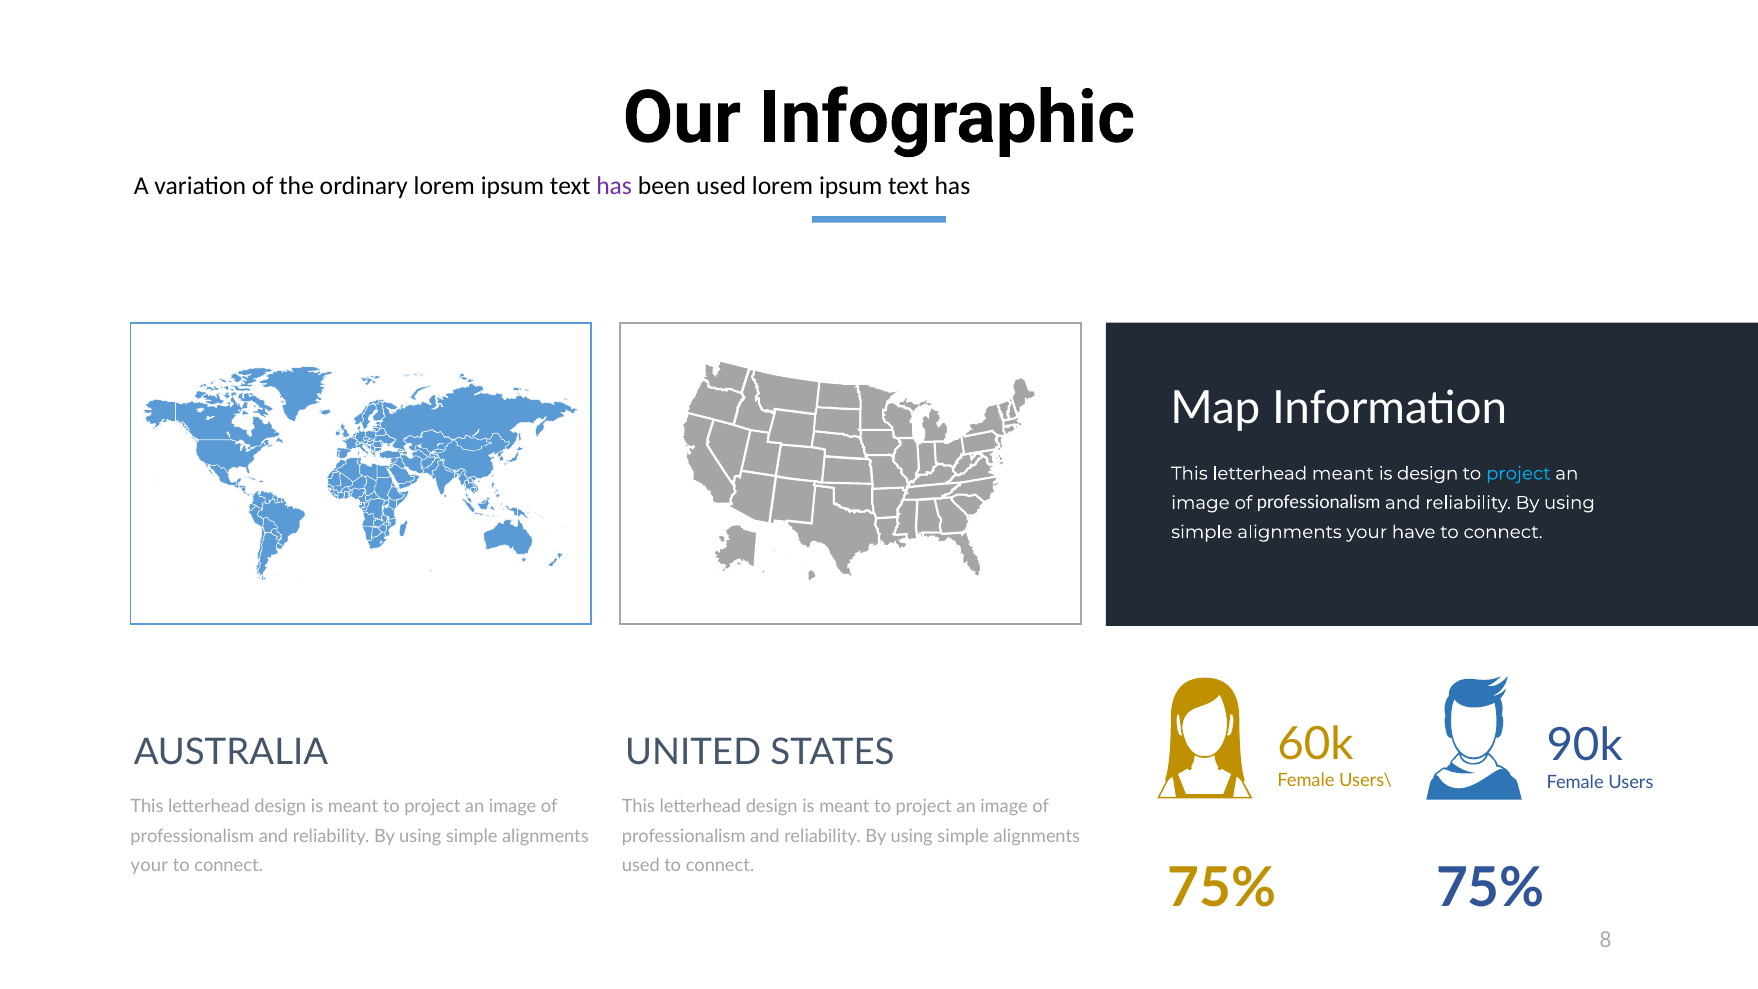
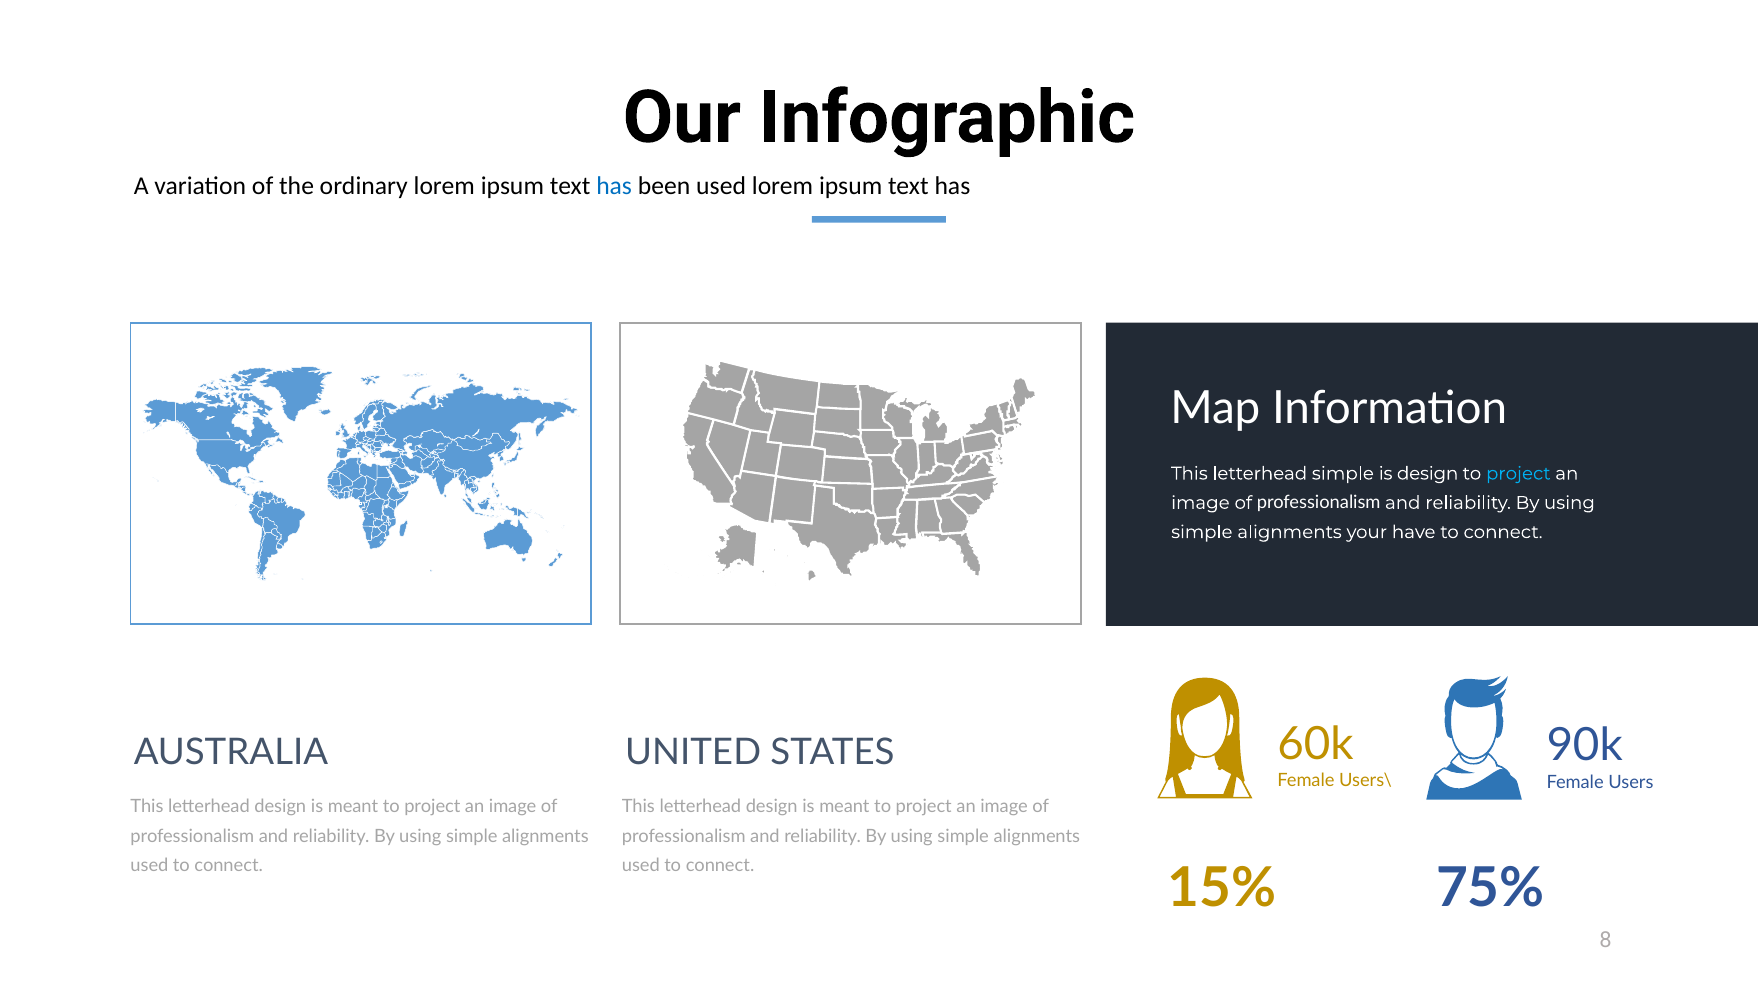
has colour: purple -> blue (614, 186)
letterhead meant: meant -> simple (1343, 473)
your: your -> used (149, 865)
75%: 75% -> 15% (1222, 888)
